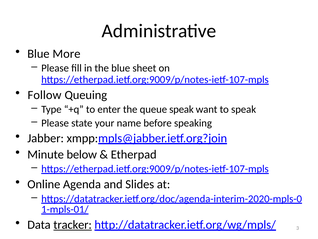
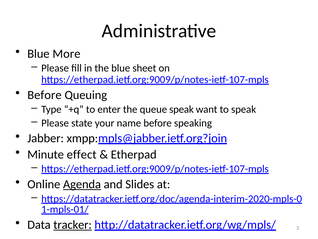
Follow: Follow -> Before (44, 95)
below: below -> effect (82, 154)
Agenda underline: none -> present (82, 184)
